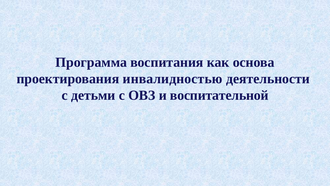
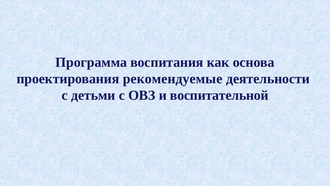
инвалидностью: инвалидностью -> рекомендуемые (173, 79)
